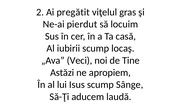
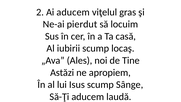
Ai pregătit: pregătit -> aducem (73, 12)
Veci: Veci -> Ales (80, 60)
